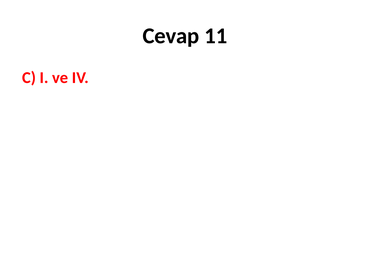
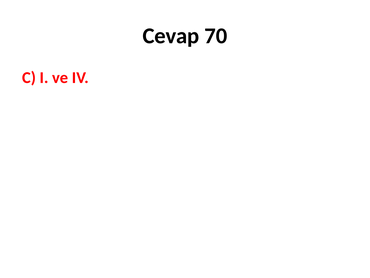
11: 11 -> 70 (216, 36)
